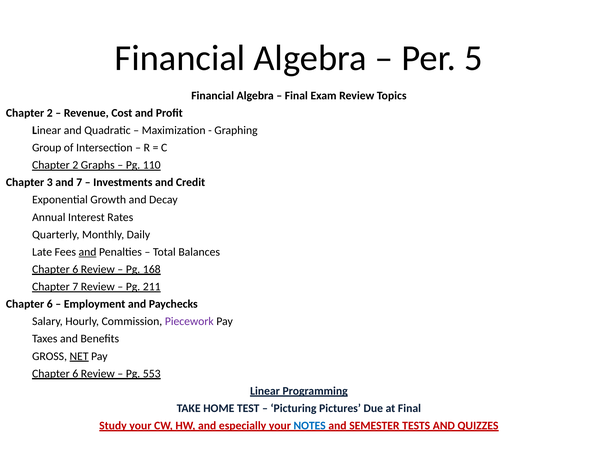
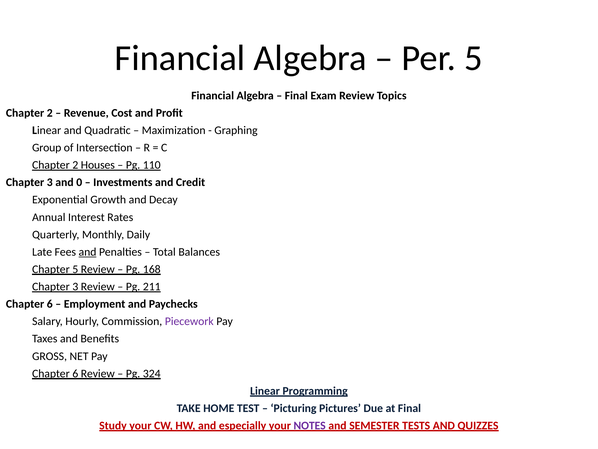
Graphs: Graphs -> Houses (98, 165)
and 7: 7 -> 0 (79, 182)
6: 6 -> 5 (75, 269)
7: 7 -> 3 (75, 286)
NET underline: present -> none (79, 356)
553: 553 -> 324 (152, 373)
NOTES colour: blue -> purple (310, 425)
